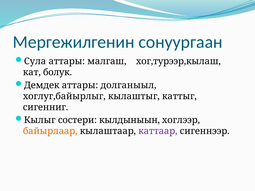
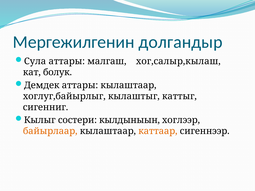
сонуургаан: сонуургаан -> долгандыр (181, 42)
хог,турээр,кылаш: хог,турээр,кылаш -> хог,салыр,кылаш (178, 61)
аттары долганыыл: долганыыл -> кылаштаар (128, 85)
каттаар colour: purple -> orange (158, 131)
